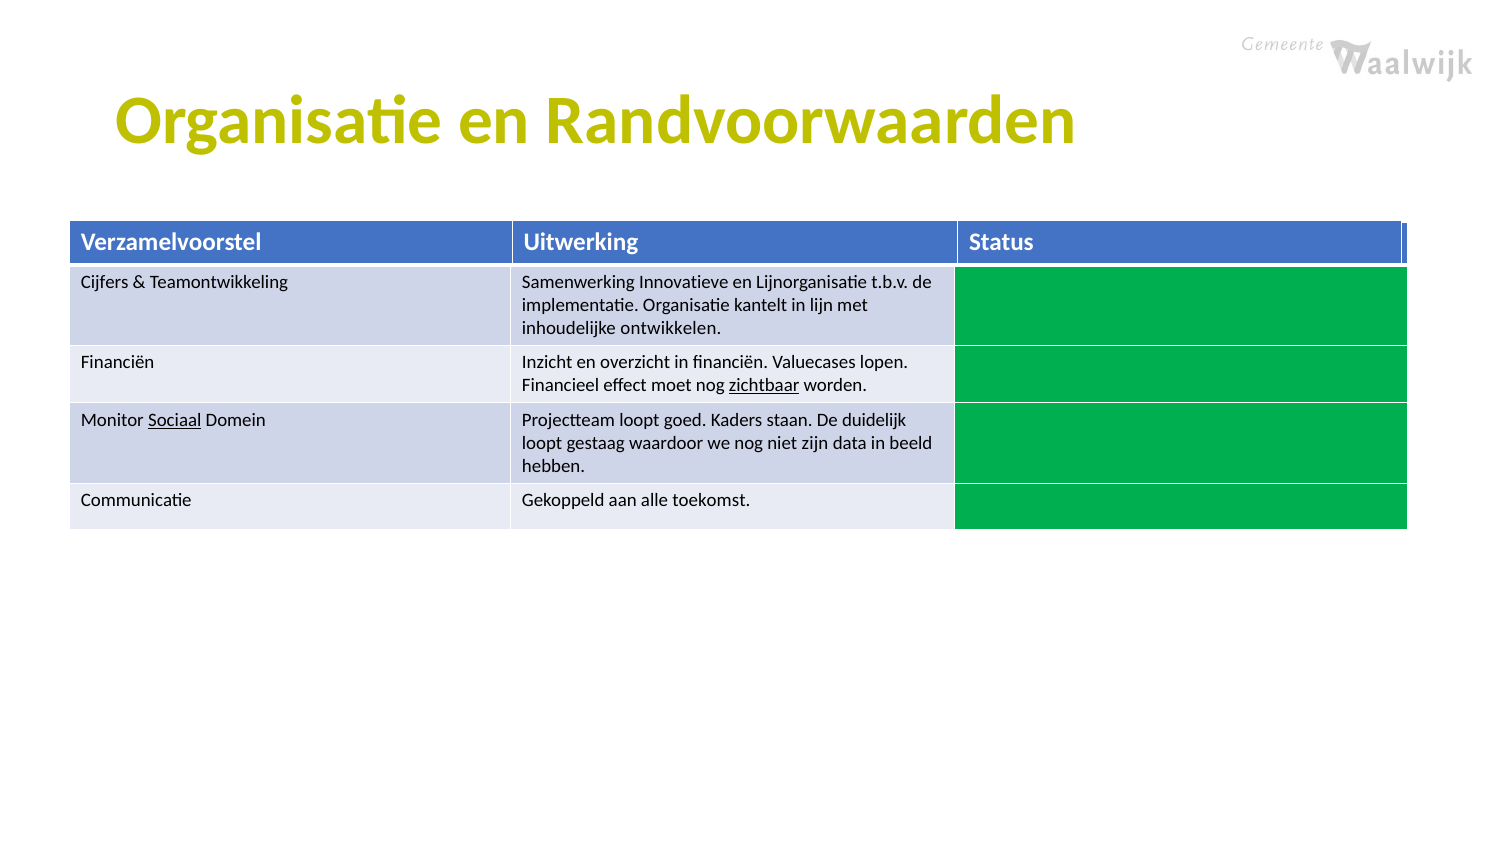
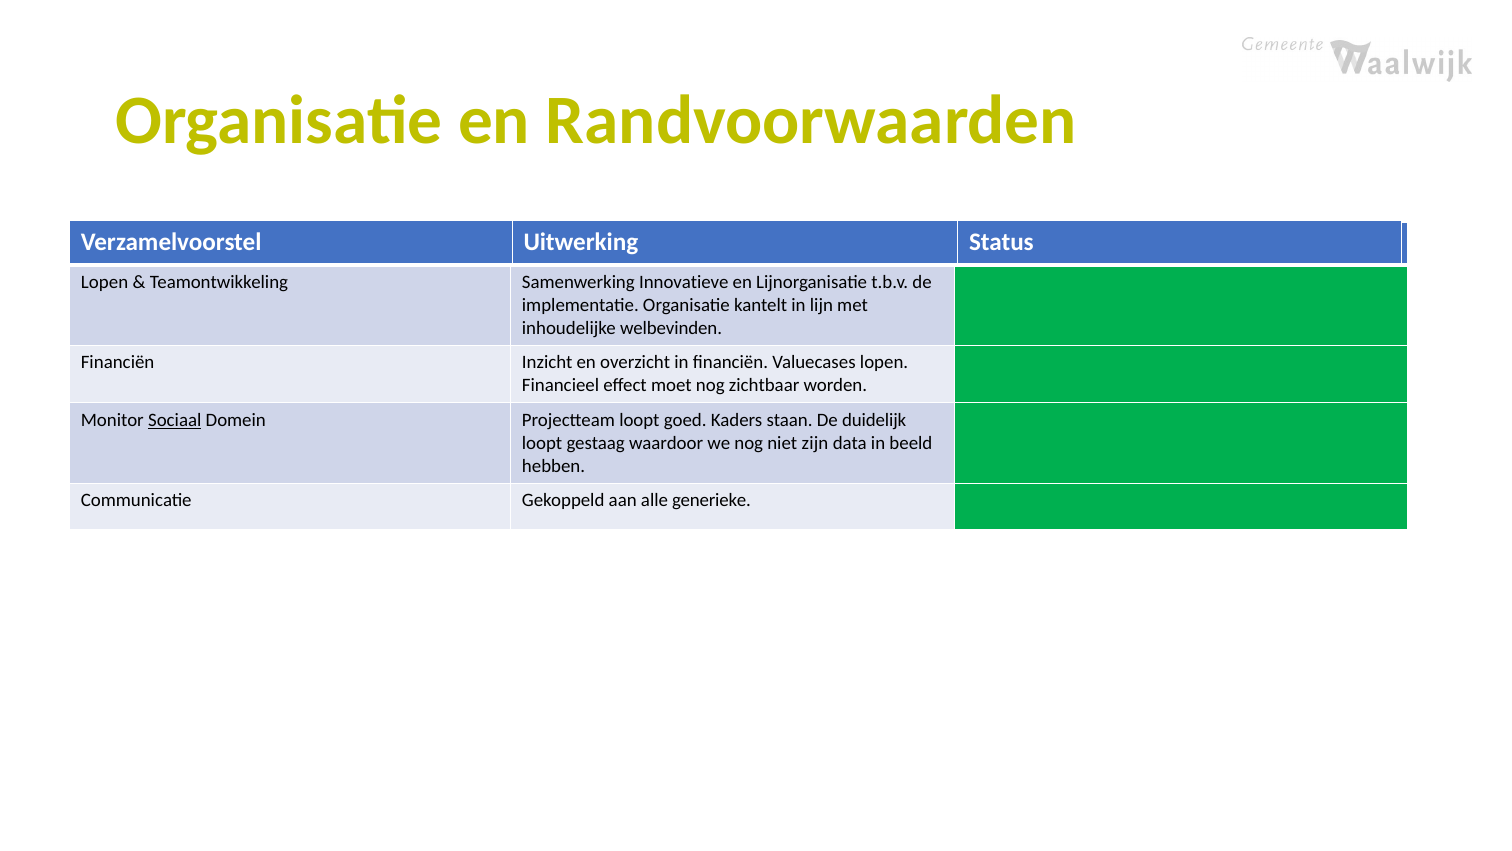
Cijfers: Cijfers -> Lopen (105, 282)
ontwikkelen: ontwikkelen -> welbevinden (671, 328)
zichtbaar underline: present -> none (764, 386)
toekomst: toekomst -> generieke (711, 500)
